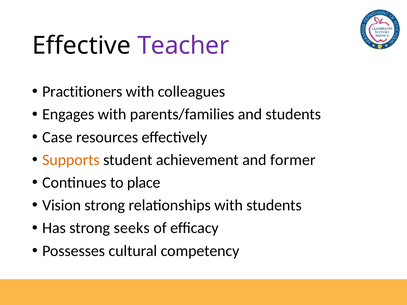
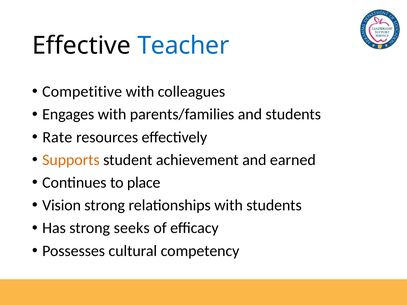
Teacher colour: purple -> blue (183, 46)
Practitioners: Practitioners -> Competitive (82, 92)
Case: Case -> Rate (57, 137)
former: former -> earned (293, 160)
